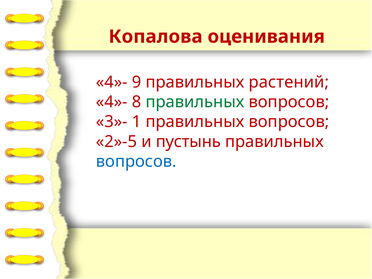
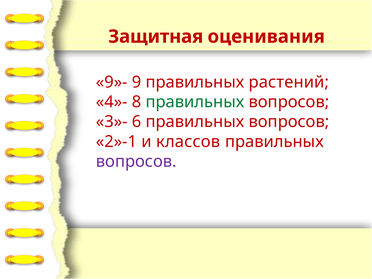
Копалова: Копалова -> Защитная (156, 37)
4»-: 4»- -> 9»- (112, 82)
1: 1 -> 6 (137, 122)
2»-5: 2»-5 -> 2»-1 (116, 142)
пустынь: пустынь -> классов (188, 142)
вопросов colour: blue -> purple (136, 161)
